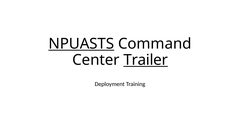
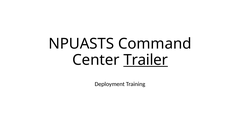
NPUASTS underline: present -> none (81, 44)
